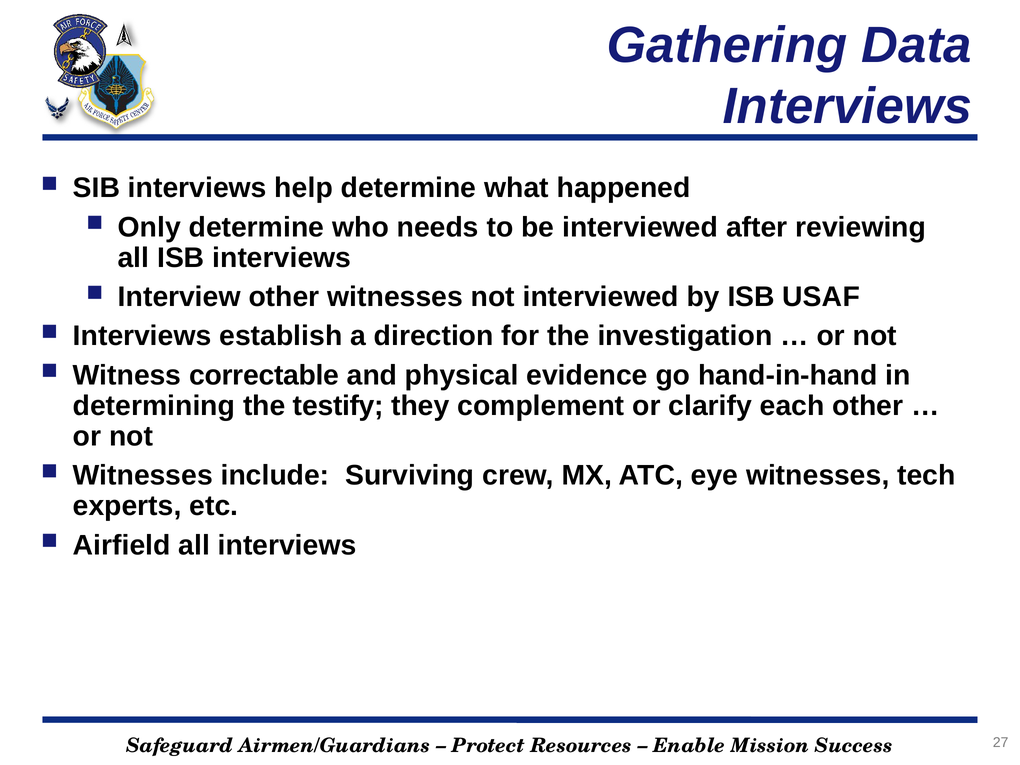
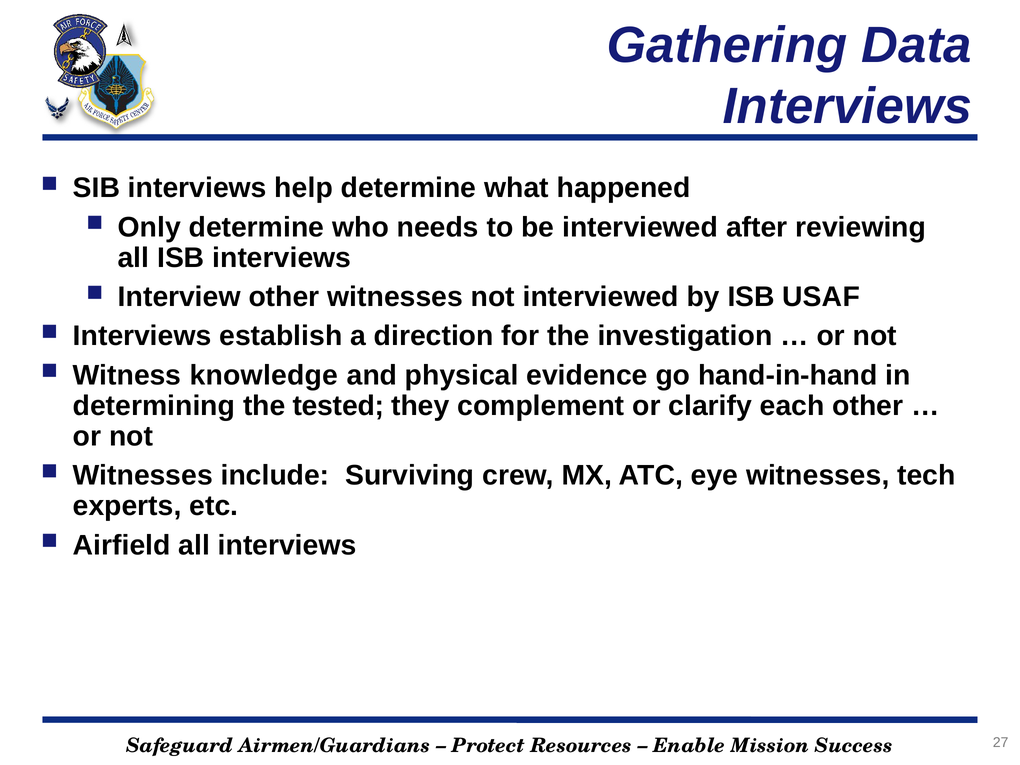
correctable: correctable -> knowledge (264, 375)
testify: testify -> tested (338, 406)
